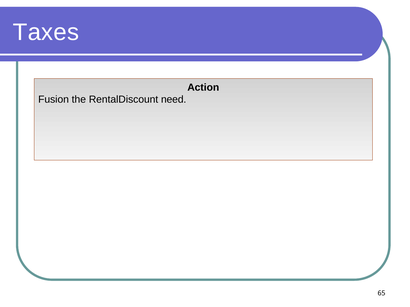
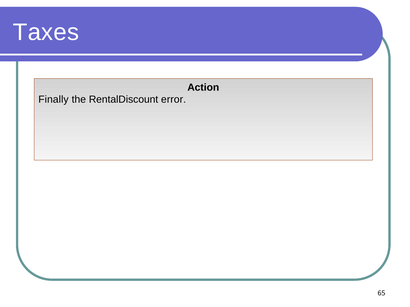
Fusion: Fusion -> Finally (53, 100)
need: need -> error (174, 100)
